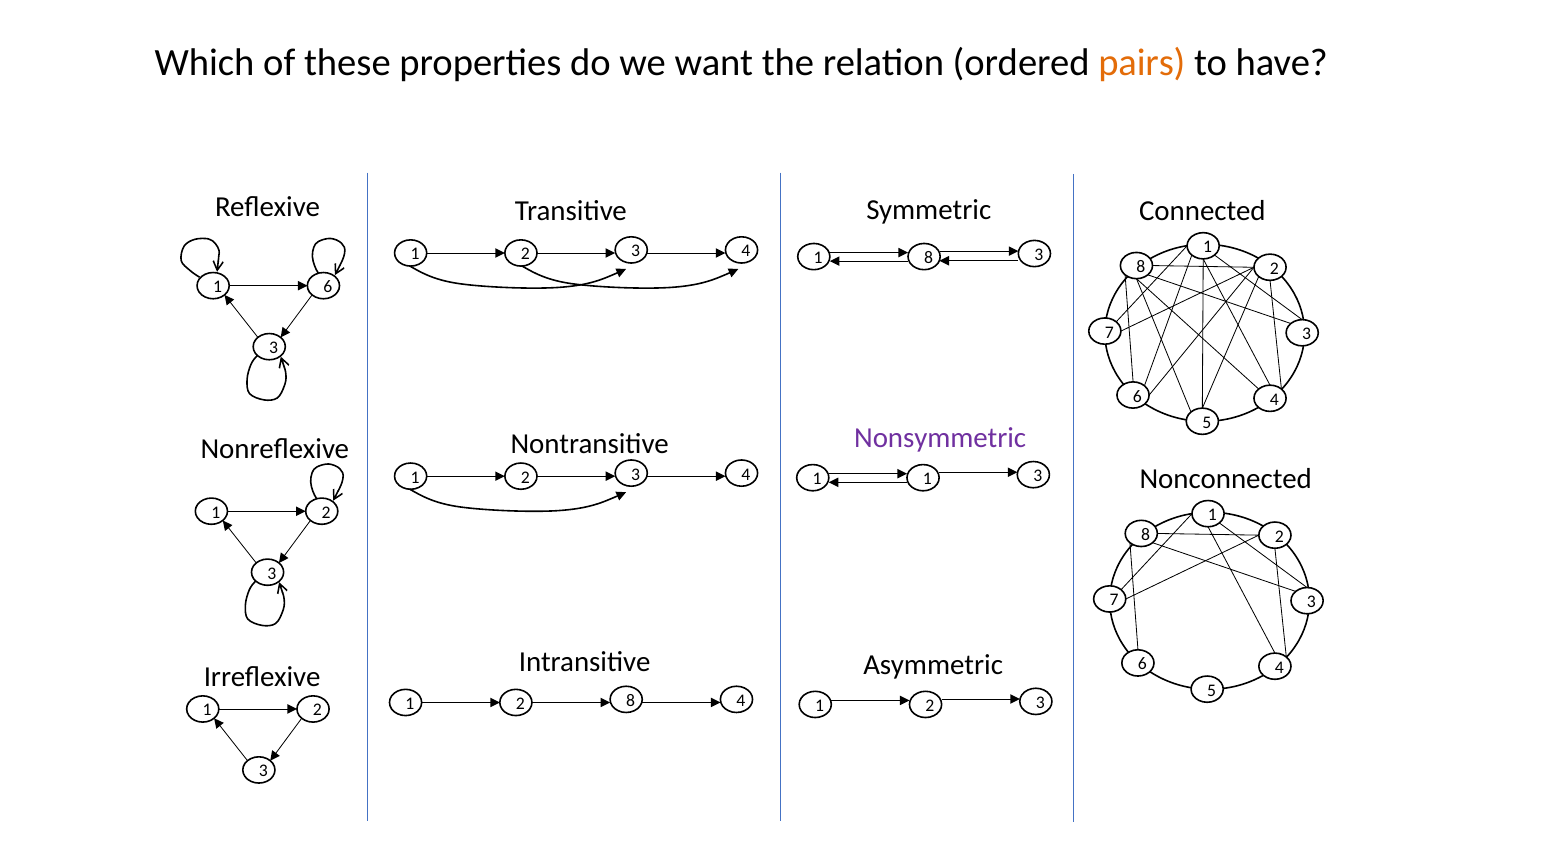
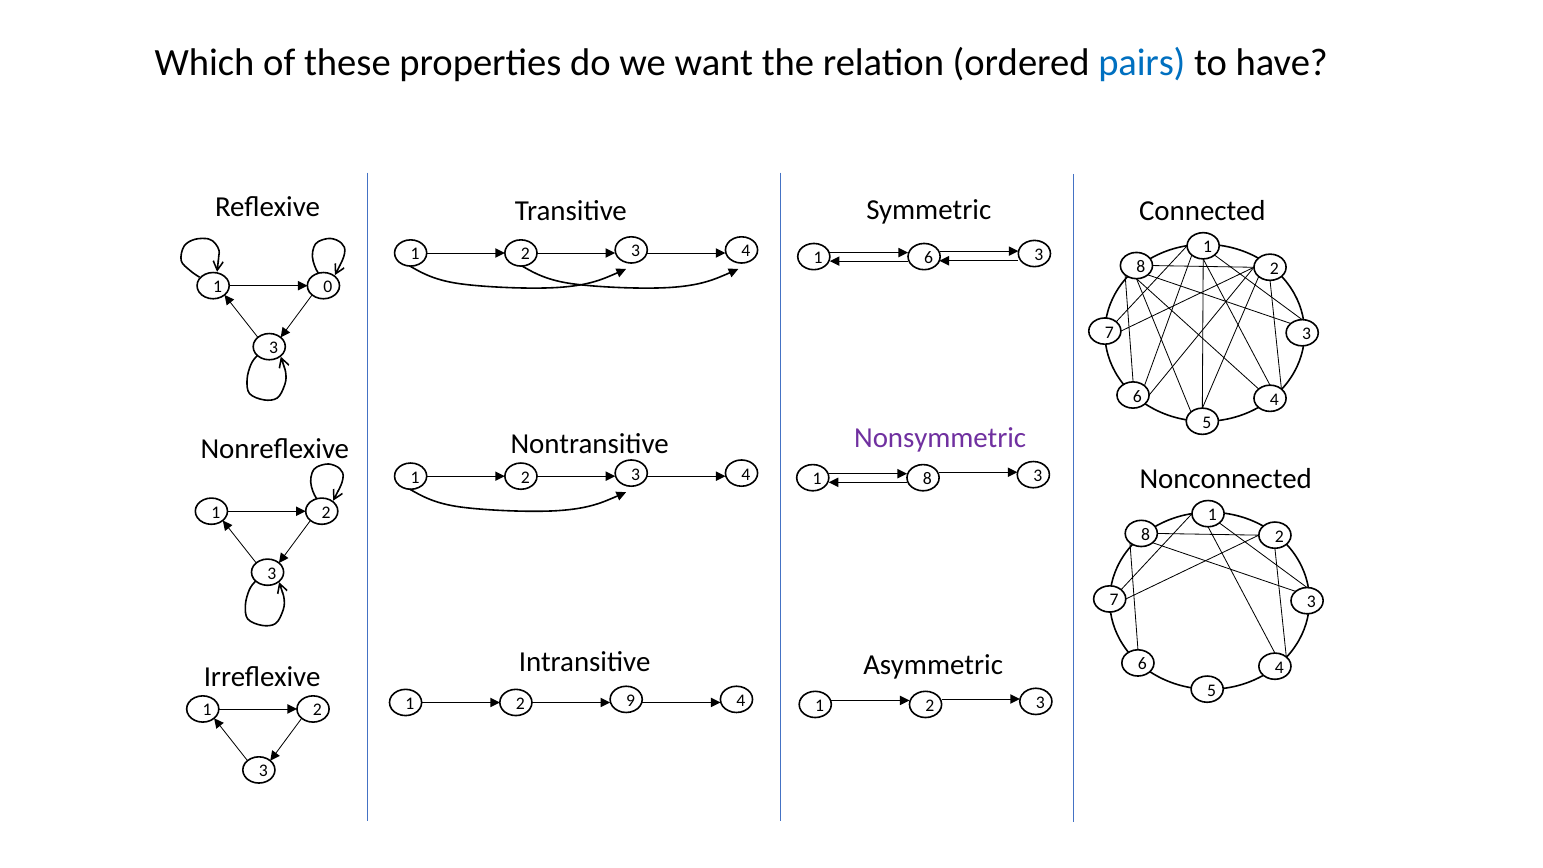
pairs colour: orange -> blue (1142, 63)
1 8: 8 -> 6 (928, 258)
1 6: 6 -> 0 (328, 287)
1 1: 1 -> 8 (927, 479)
2 8: 8 -> 9 (631, 700)
